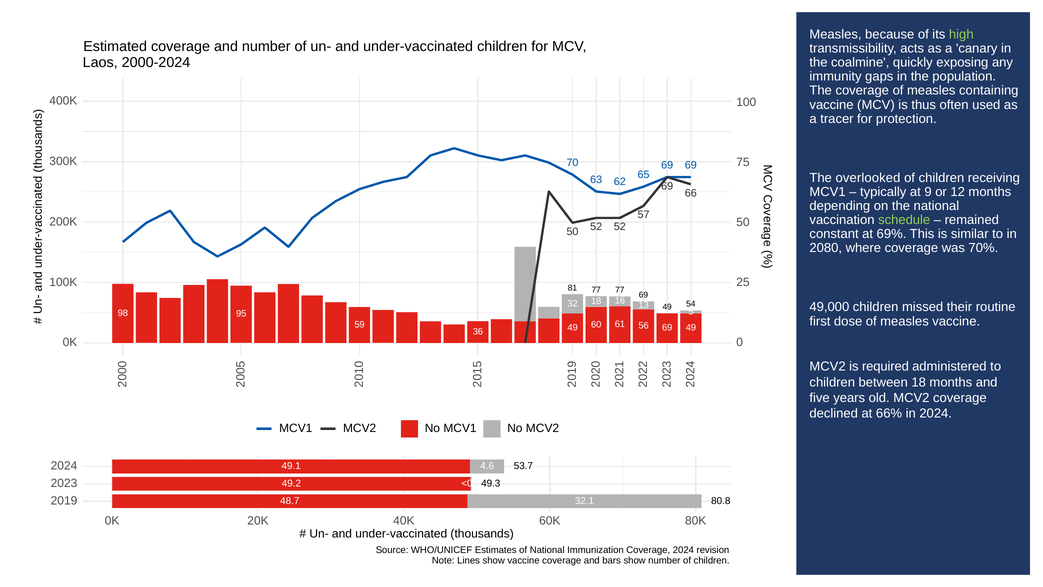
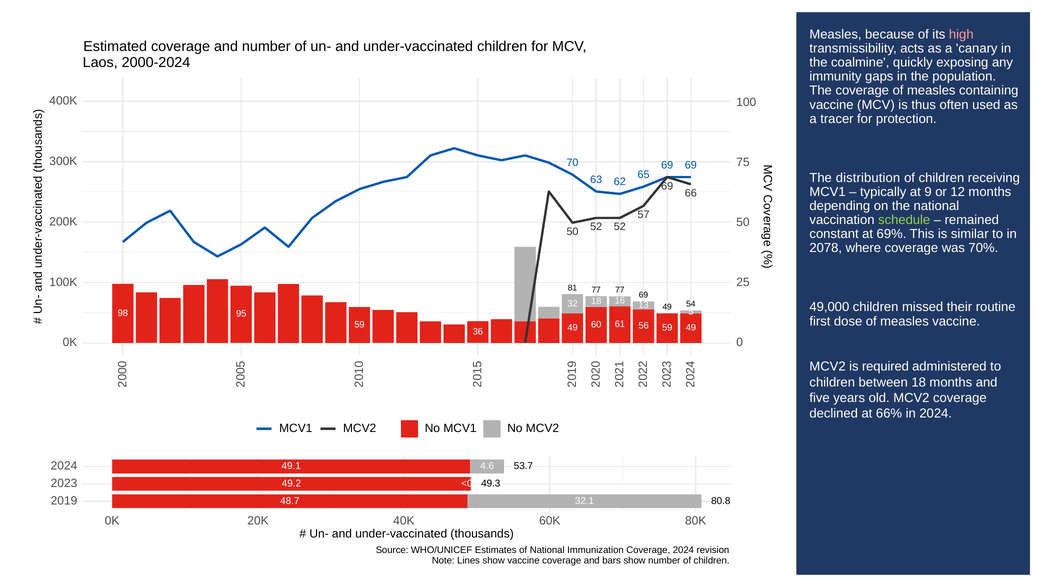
high colour: light green -> pink (961, 34)
overlooked: overlooked -> distribution (868, 178)
2080: 2080 -> 2078 (826, 248)
56 69: 69 -> 59 (667, 328)
